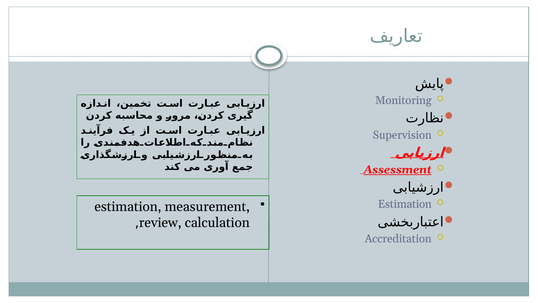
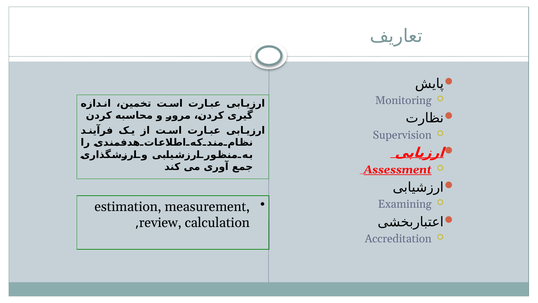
Estimation: Estimation -> Examining (405, 204)
